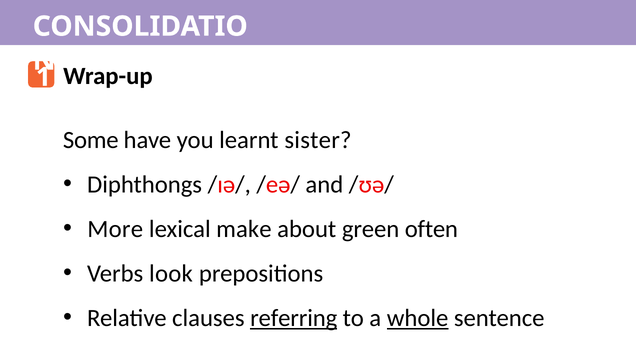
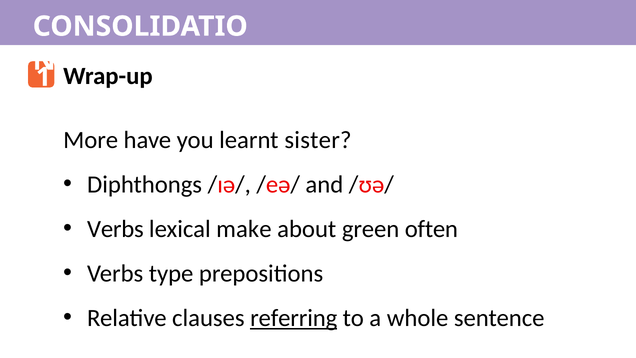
Some: Some -> More (91, 140)
More: More -> Verbs (115, 229)
look: look -> type (171, 273)
whole underline: present -> none (418, 318)
